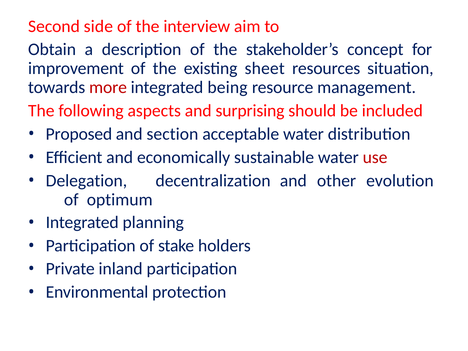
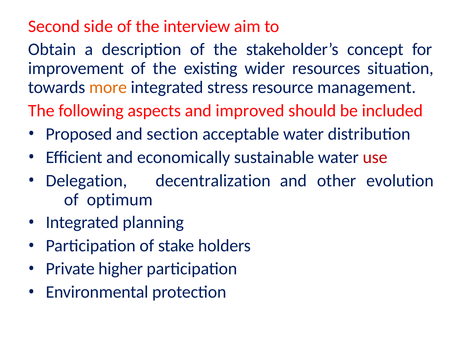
sheet: sheet -> wider (265, 68)
more colour: red -> orange (108, 87)
being: being -> stress (228, 87)
surprising: surprising -> improved (250, 111)
inland: inland -> higher (121, 269)
